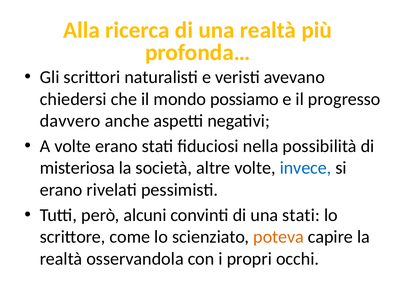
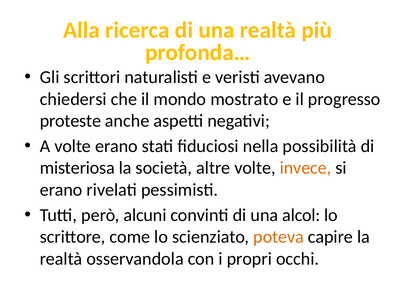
possiamo: possiamo -> mostrato (244, 99)
davvero: davvero -> proteste (70, 121)
invece colour: blue -> orange (306, 168)
una stati: stati -> alcol (301, 215)
